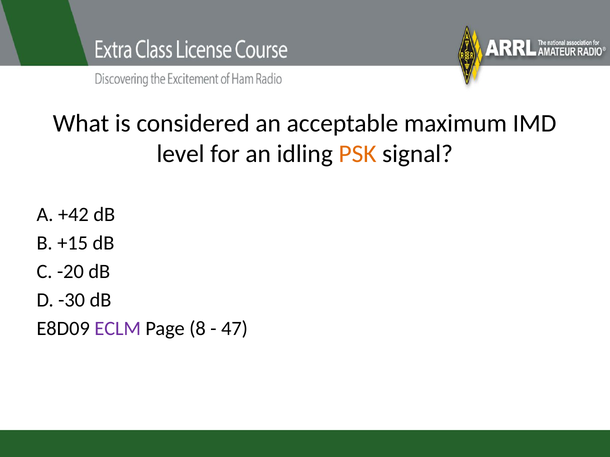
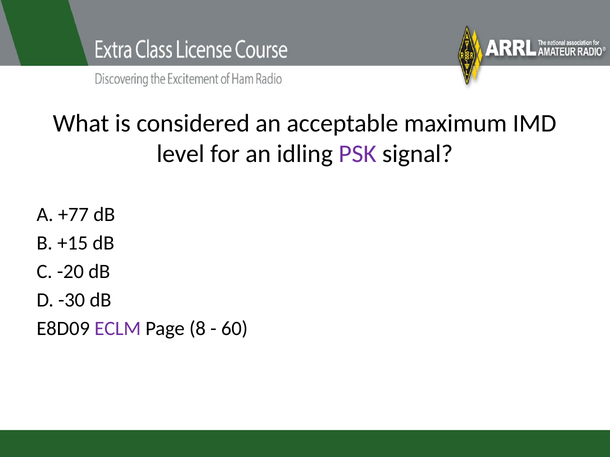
PSK colour: orange -> purple (358, 154)
+42: +42 -> +77 (73, 215)
47: 47 -> 60 (235, 329)
